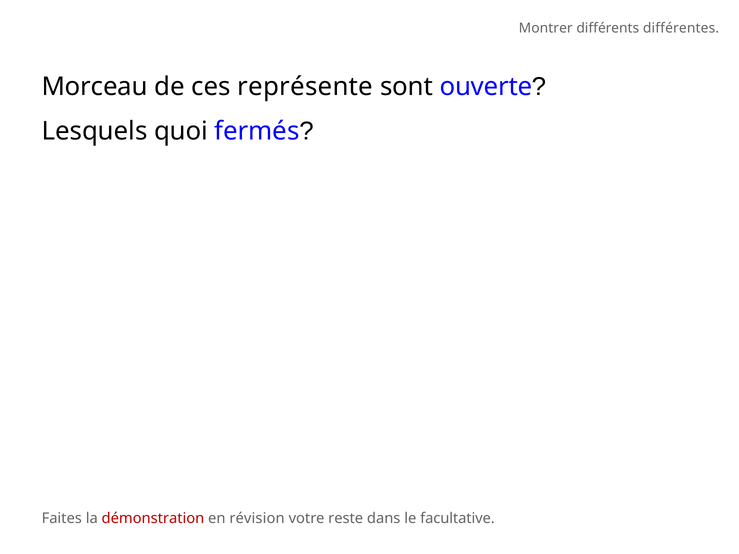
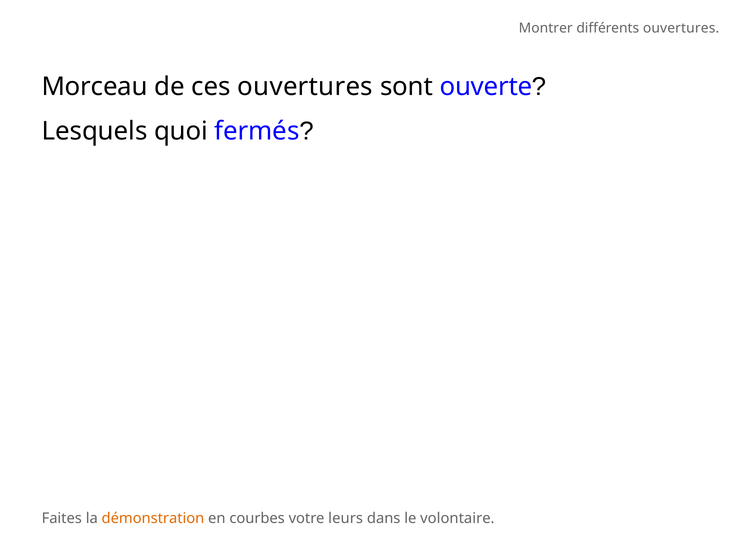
différents différentes: différentes -> ouvertures (681, 28)
ces représente: représente -> ouvertures (305, 87)
démonstration colour: red -> orange (153, 518)
révision: révision -> courbes (257, 518)
reste: reste -> leurs (346, 518)
facultative: facultative -> volontaire (457, 518)
